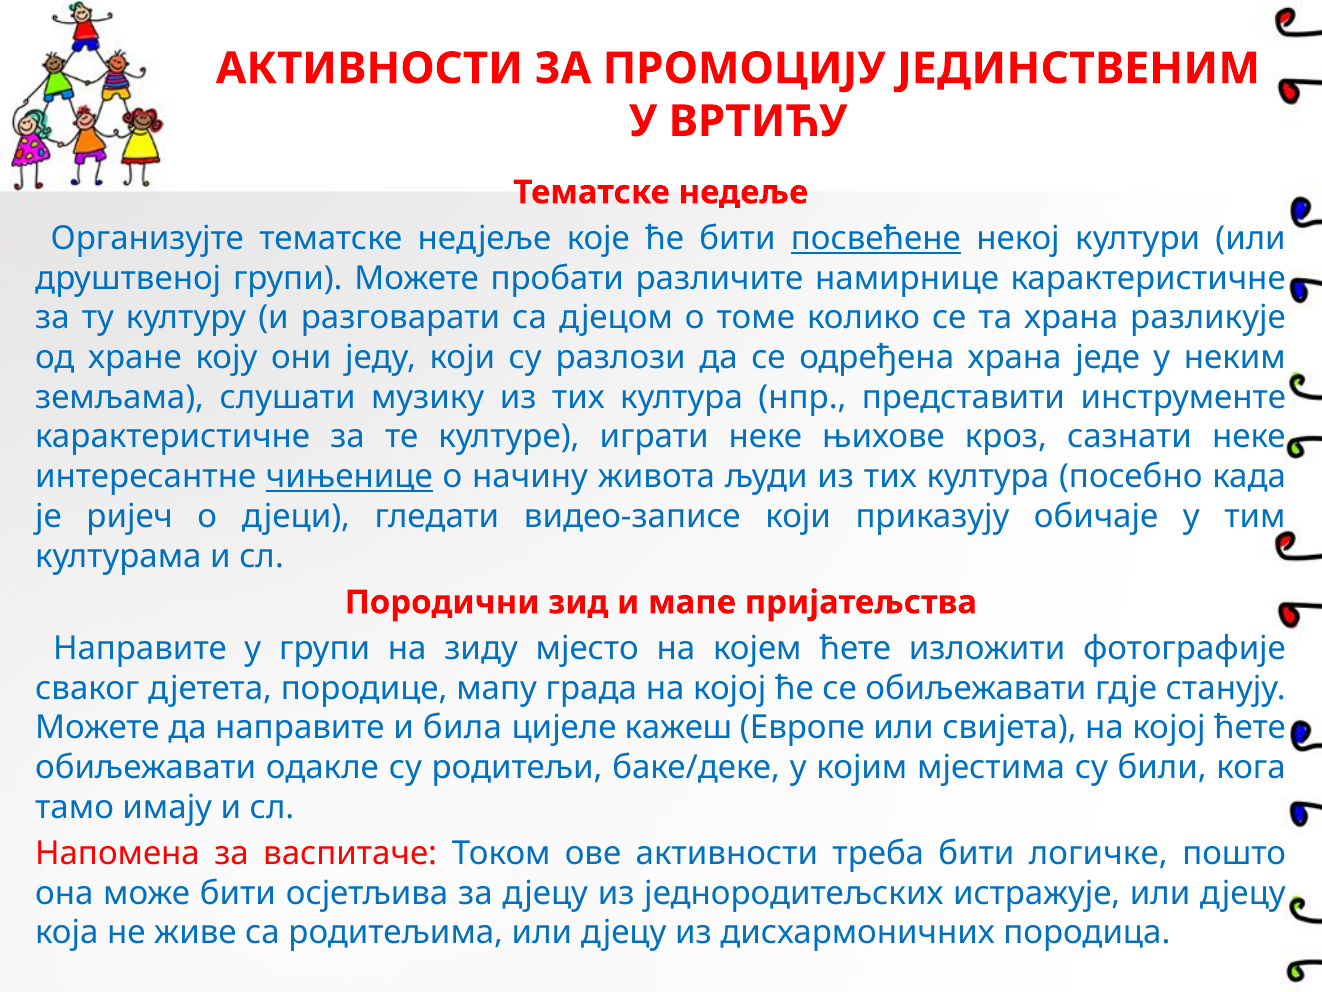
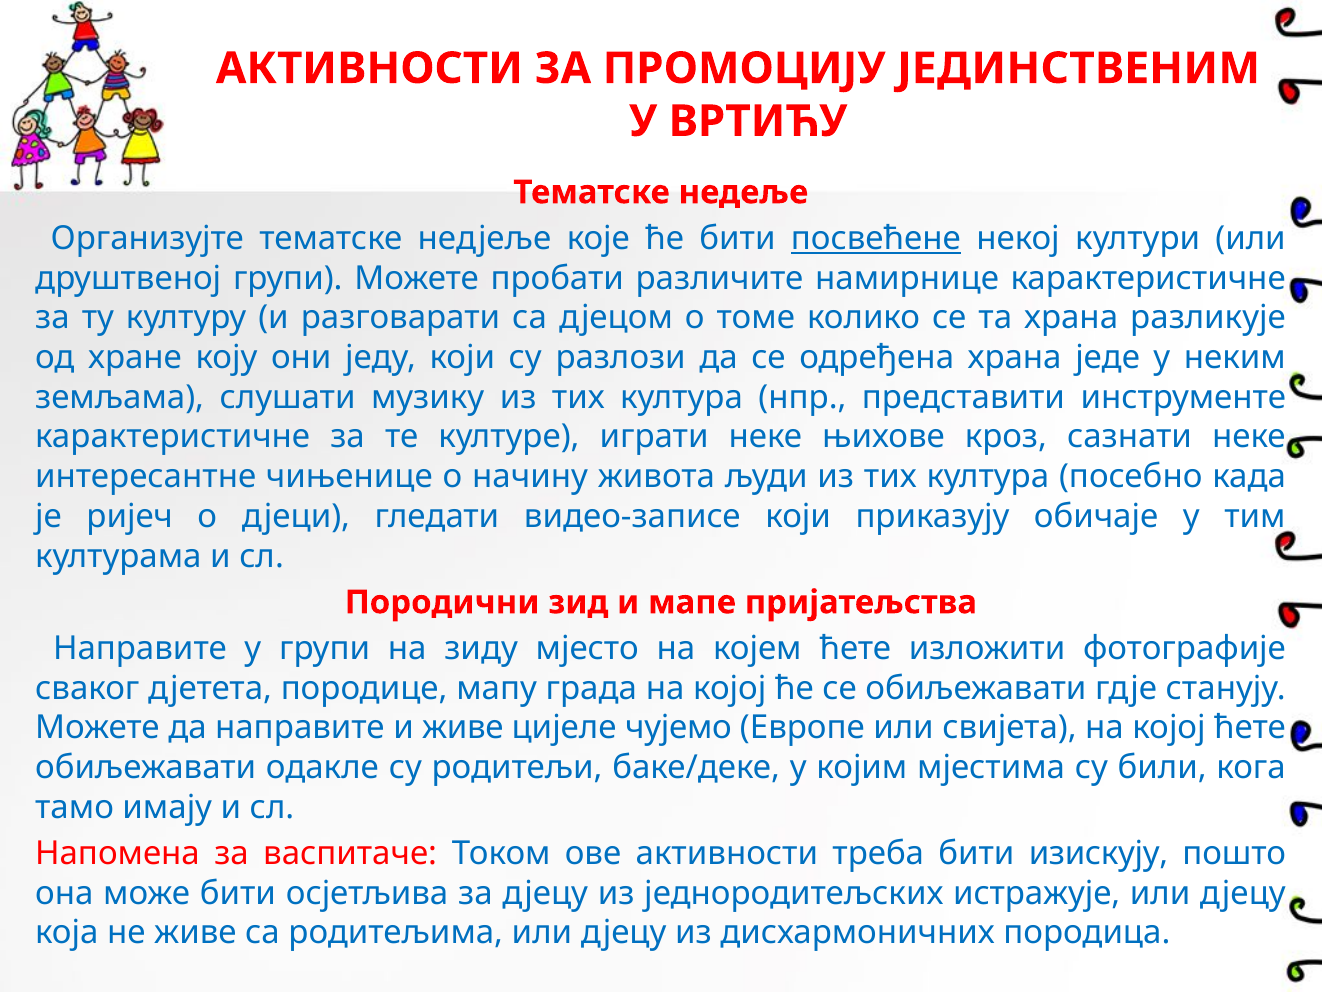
чињенице underline: present -> none (349, 477)
и била: била -> живе (463, 728)
кажеш: кажеш -> чујемо (678, 728)
логичке: логичке -> изискују (1099, 853)
